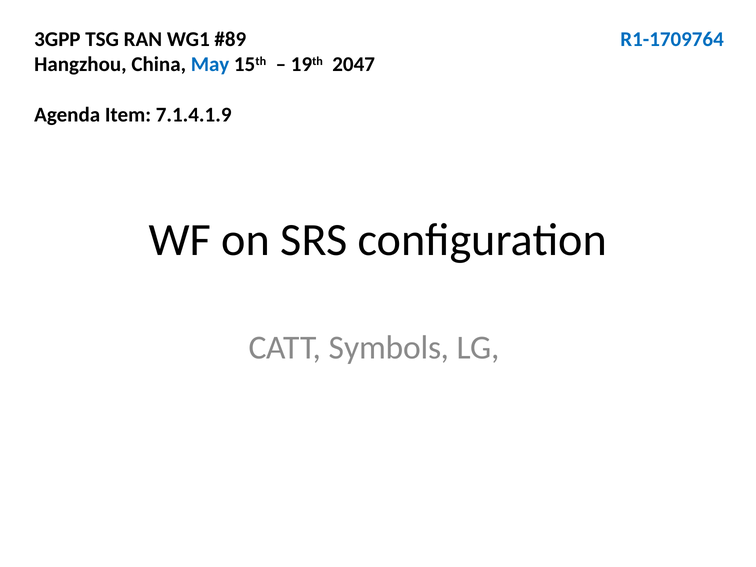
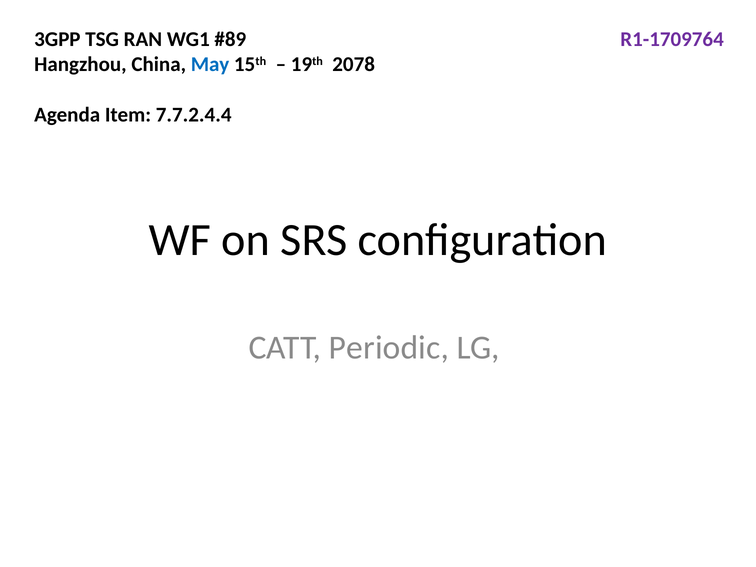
R1-1709764 colour: blue -> purple (672, 39)
2047: 2047 -> 2078 (354, 65)
7.1.4.1.9: 7.1.4.1.9 -> 7.7.2.4.4 (194, 115)
Symbols: Symbols -> Periodic (389, 348)
